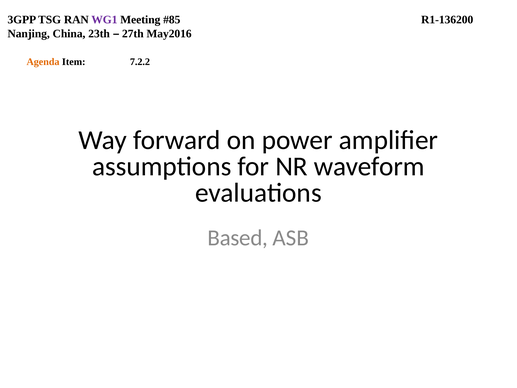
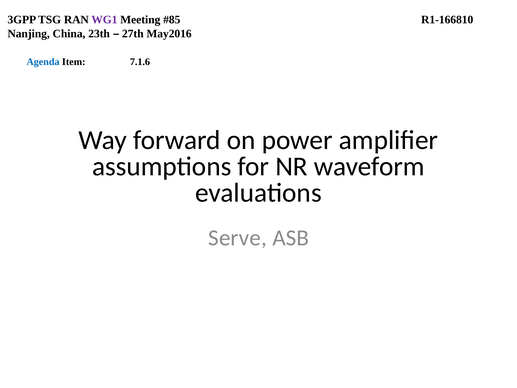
R1-136200: R1-136200 -> R1-166810 (447, 20)
Agenda colour: orange -> blue (43, 62)
7.2.2: 7.2.2 -> 7.1.6 (140, 62)
Based: Based -> Serve (238, 238)
